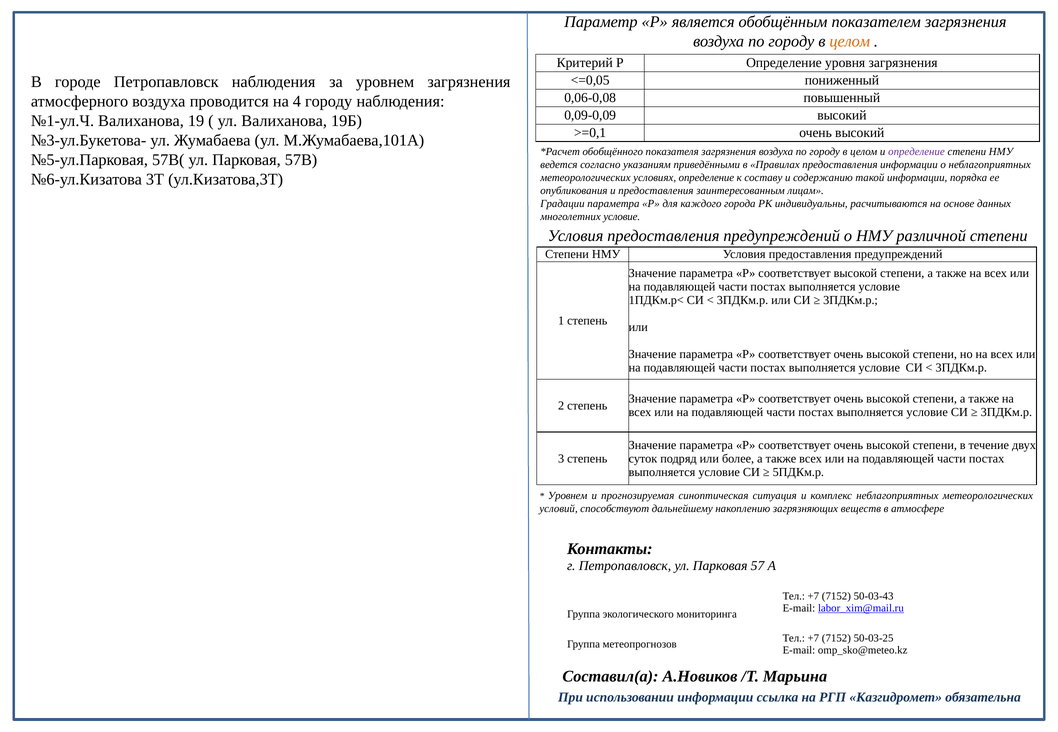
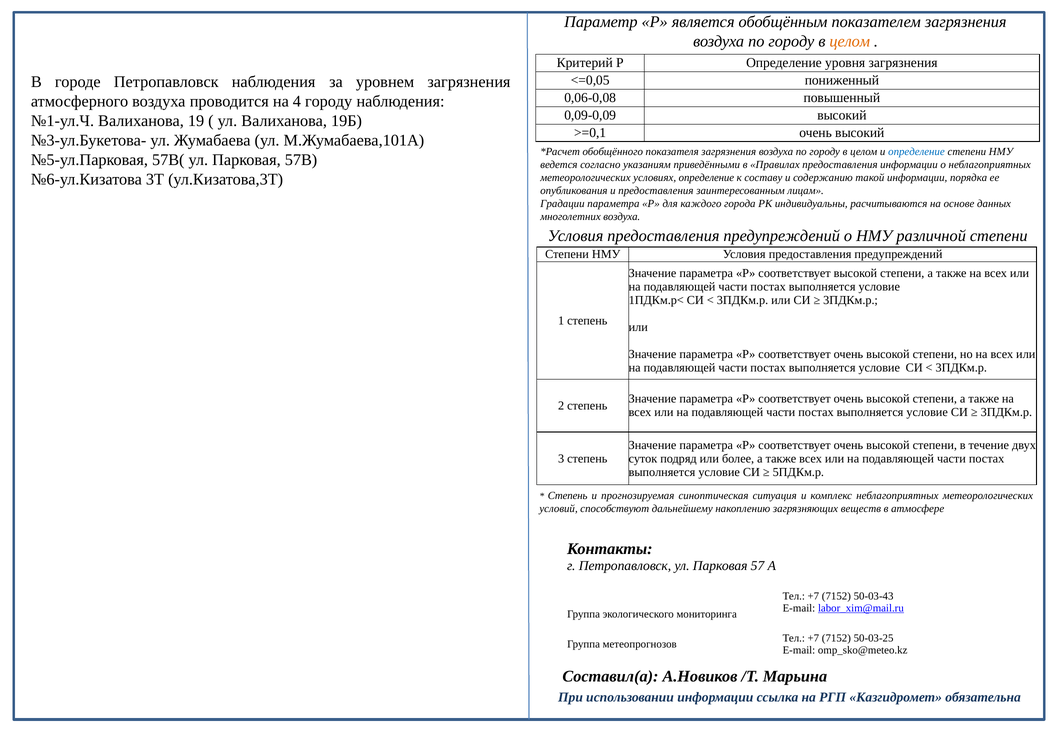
определение colour: purple -> blue (916, 152)
многолетних условие: условие -> воздуха (622, 217)
Уровнем: Уровнем -> Степень (568, 496)
